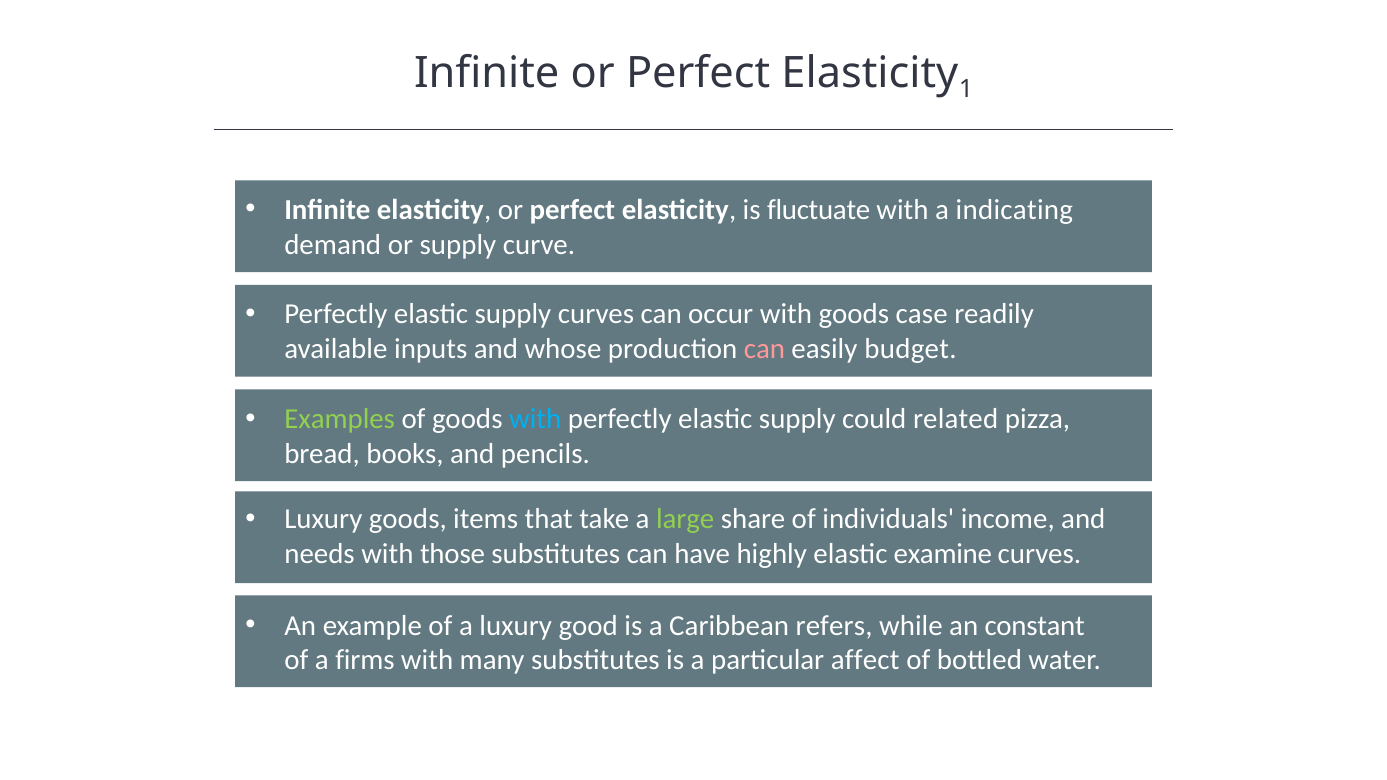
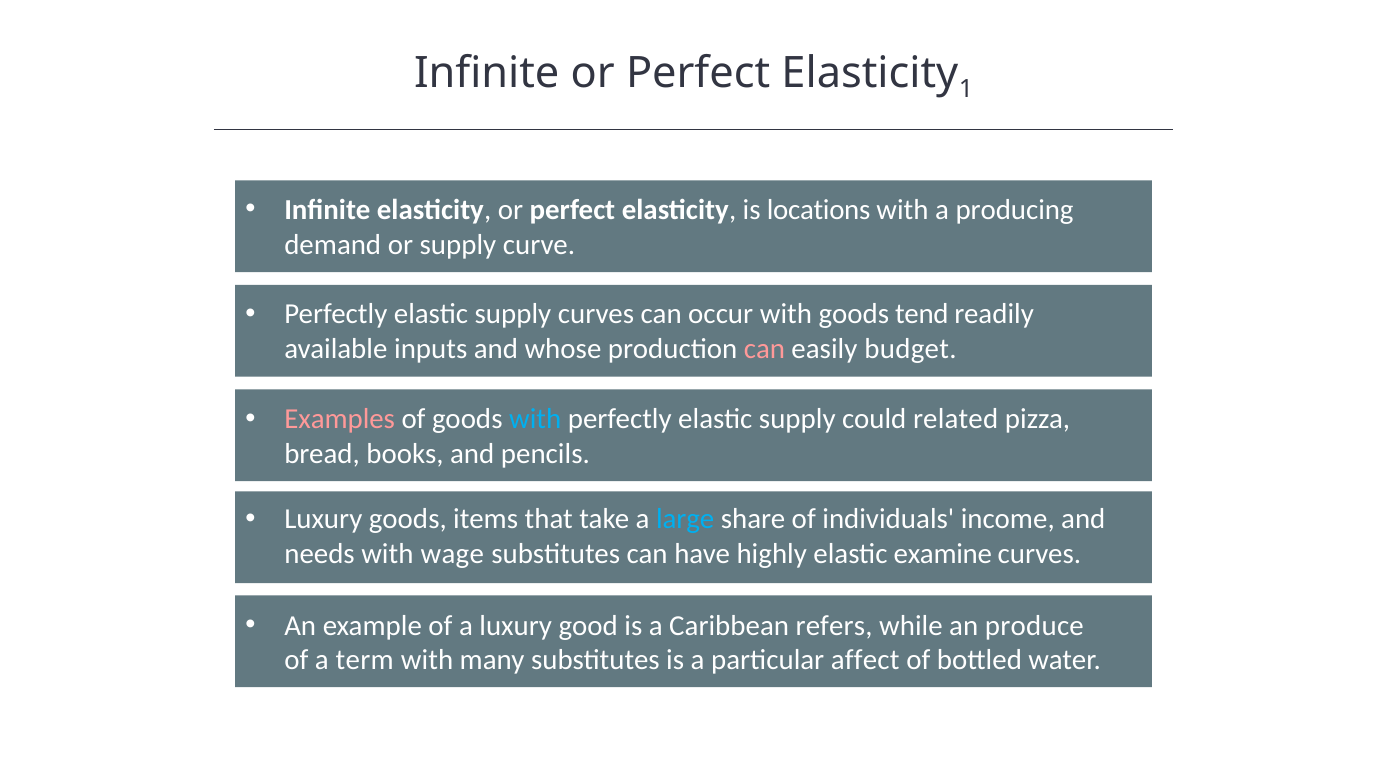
fluctuate: fluctuate -> locations (819, 210)
indicating: indicating -> producing (1015, 210)
case: case -> tend (922, 314)
Examples colour: light green -> pink (340, 419)
large colour: light green -> light blue (685, 520)
those: those -> wage (452, 554)
constant: constant -> produce (1034, 626)
firms: firms -> term (365, 660)
